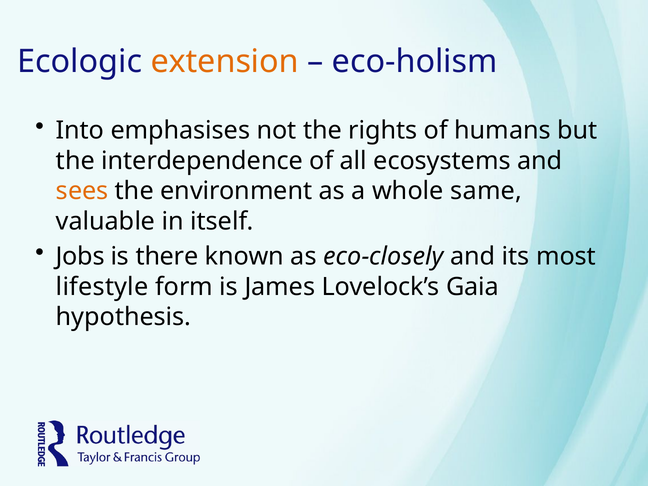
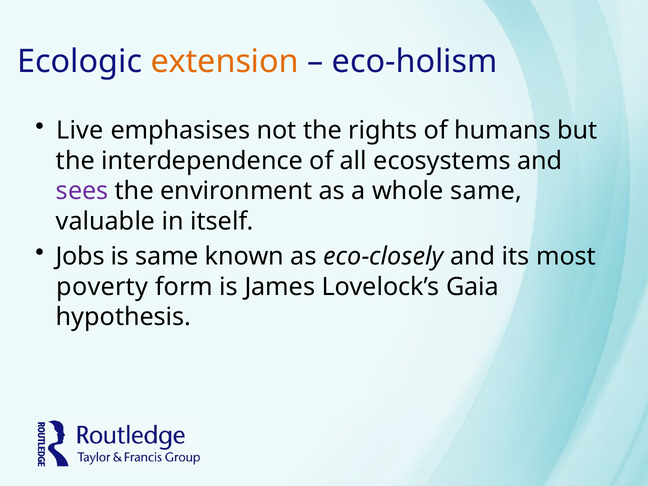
Into: Into -> Live (80, 130)
sees colour: orange -> purple (82, 191)
is there: there -> same (167, 257)
lifestyle: lifestyle -> poverty (102, 287)
